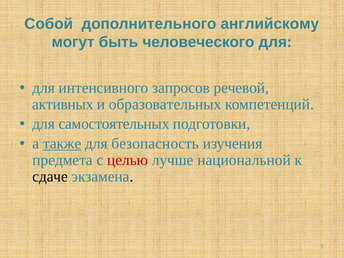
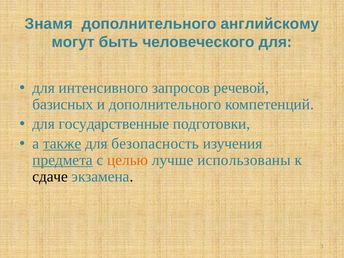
Собой: Собой -> Знамя (49, 24)
активных: активных -> базисных (63, 104)
и образовательных: образовательных -> дополнительного (165, 104)
самостоятельных: самостоятельных -> государственные (114, 124)
предмета underline: none -> present (63, 160)
целью colour: red -> orange (128, 160)
национальной: национальной -> использованы (244, 160)
